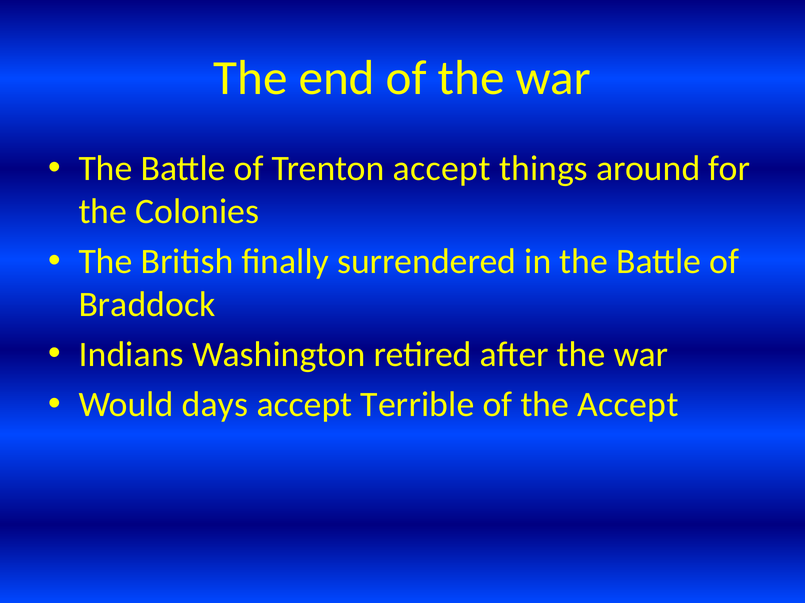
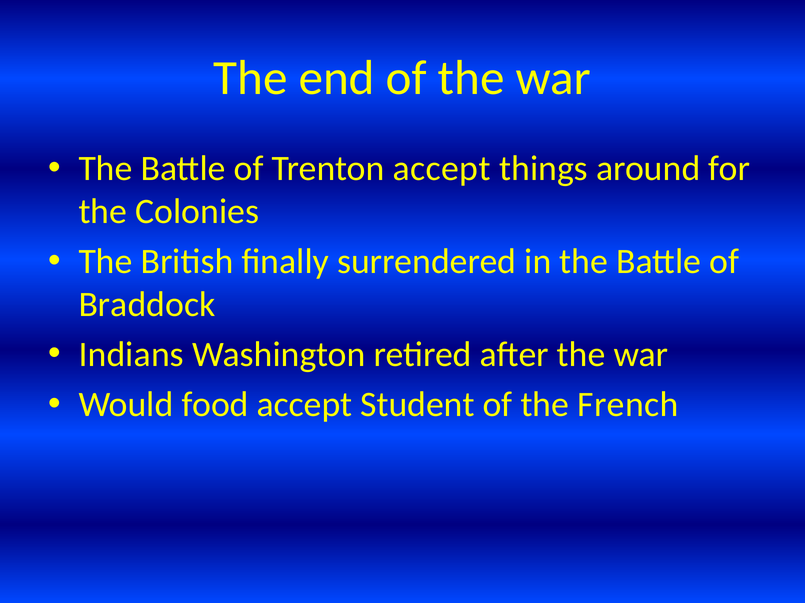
days: days -> food (215, 405)
Terrible: Terrible -> Student (418, 405)
the Accept: Accept -> French (628, 405)
